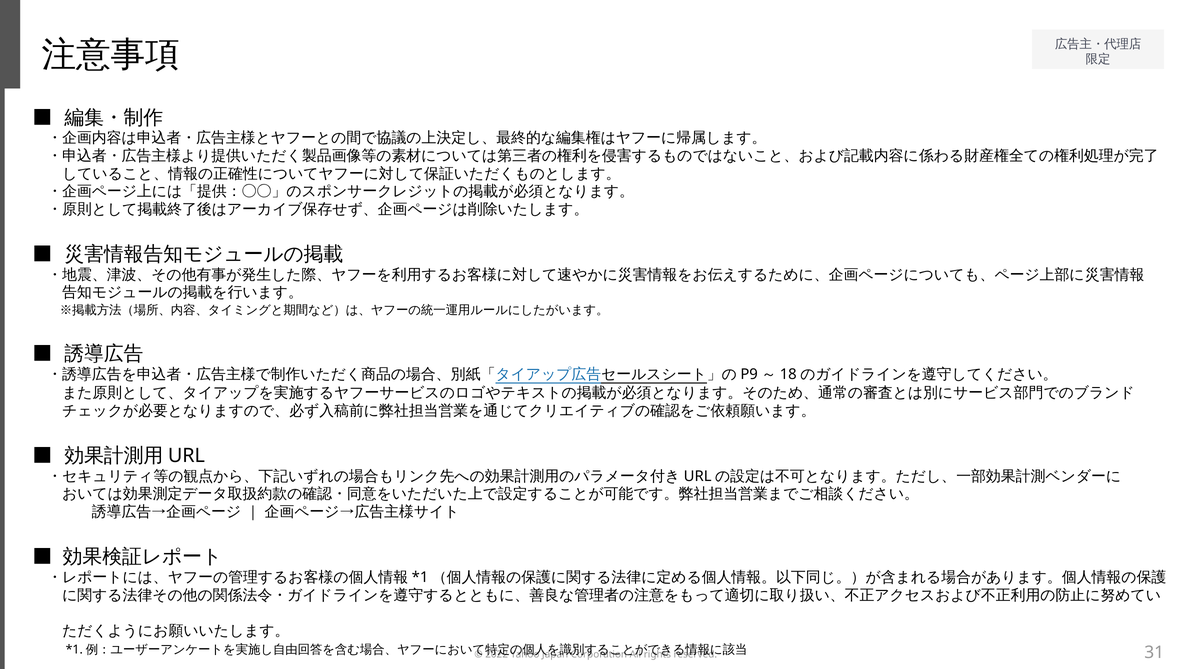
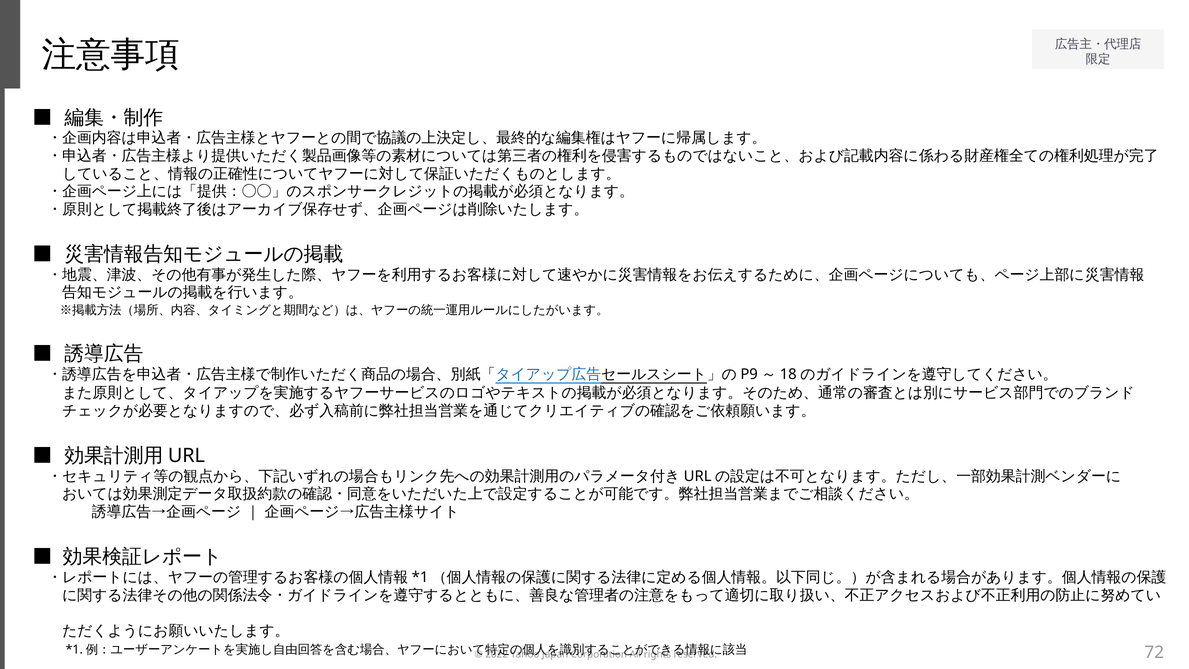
31: 31 -> 72 (1154, 652)
